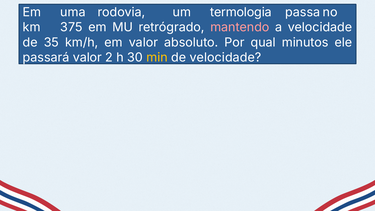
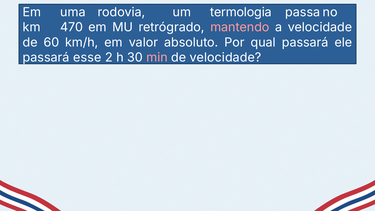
375: 375 -> 470 (72, 27)
35: 35 -> 60 (51, 42)
qual minutos: minutos -> passará (305, 42)
passará valor: valor -> esse (87, 57)
min colour: yellow -> pink (157, 57)
